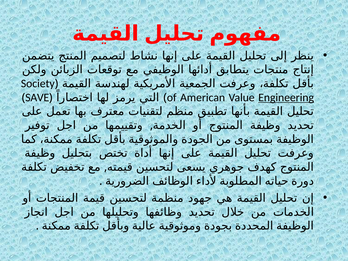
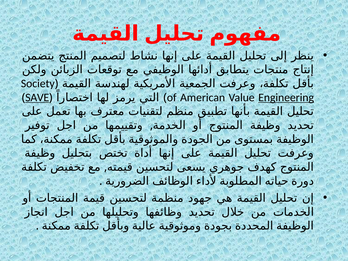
SAVE underline: none -> present (37, 97)
